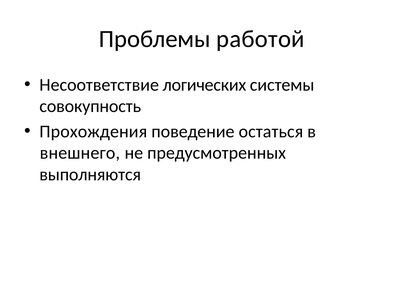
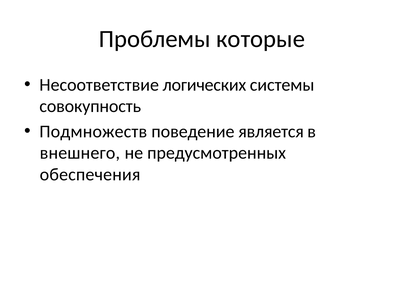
работой: работой -> которые (261, 39)
Прохождения: Прохождения -> Подмножеств (93, 131)
остаться: остаться -> является (271, 131)
выполняются: выполняются -> обеспечения (90, 175)
